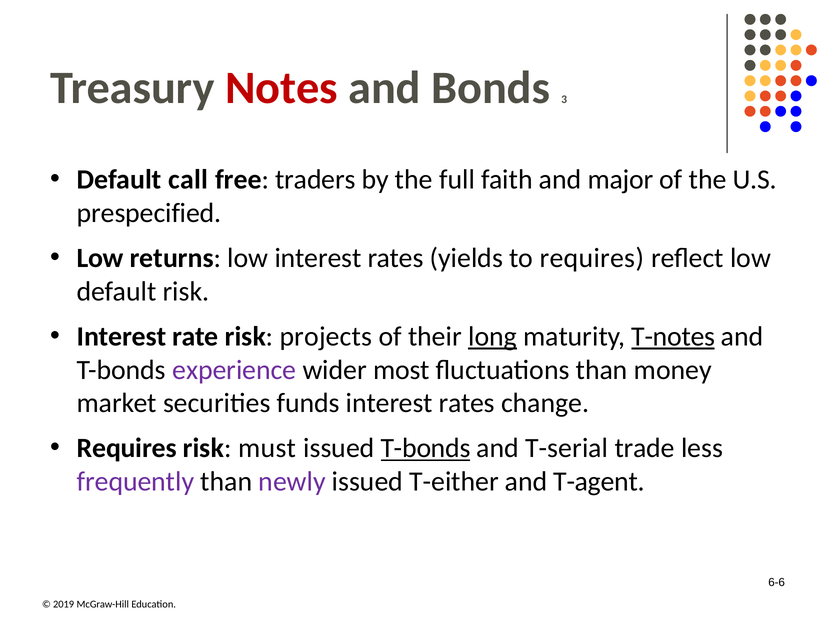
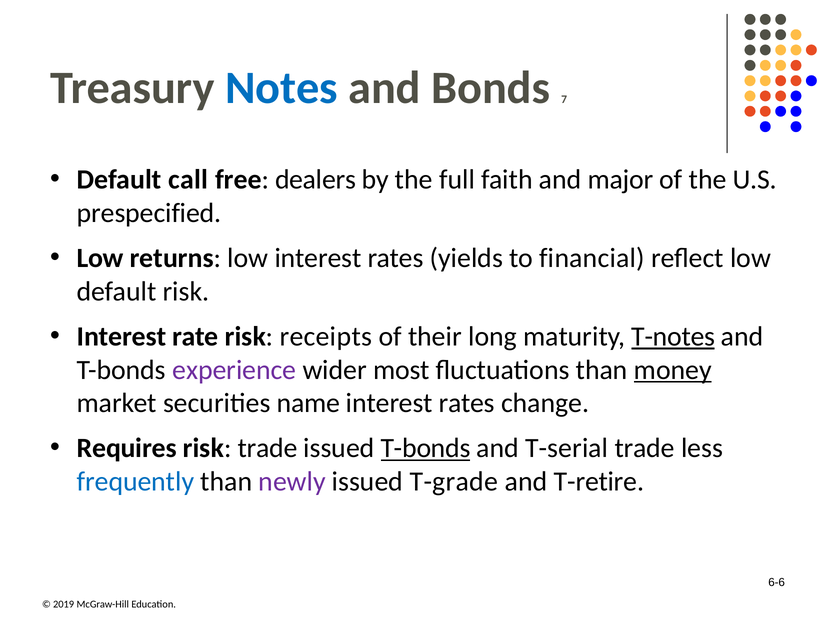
Notes colour: red -> blue (281, 88)
3: 3 -> 7 (564, 99)
traders: traders -> dealers (315, 180)
to requires: requires -> financial (592, 258)
projects: projects -> receipts (326, 337)
long underline: present -> none (493, 337)
money underline: none -> present (673, 370)
funds: funds -> name (308, 403)
risk must: must -> trade (268, 448)
frequently colour: purple -> blue (135, 482)
T-either: T-either -> T-grade (454, 482)
T-agent: T-agent -> T-retire (599, 482)
